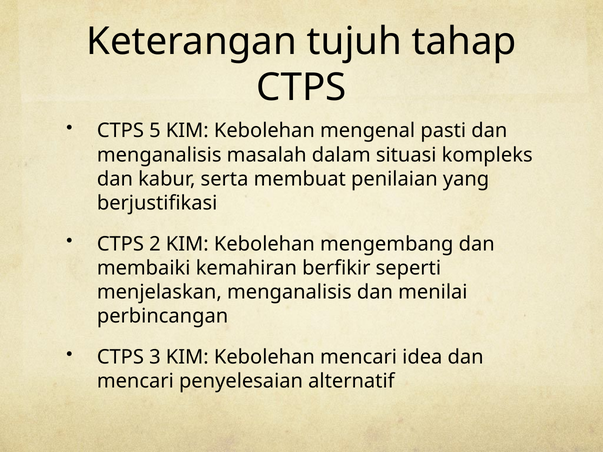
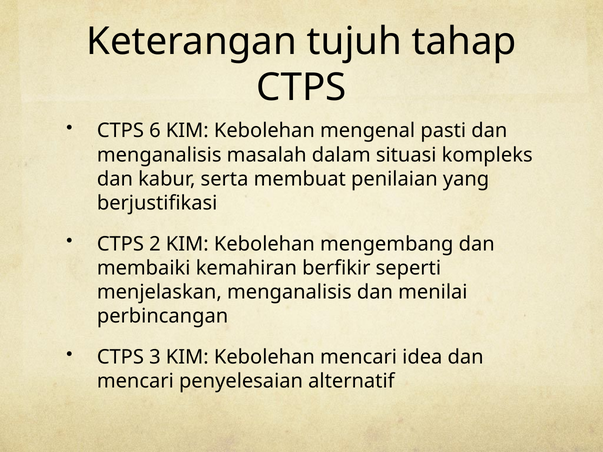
5: 5 -> 6 (155, 131)
